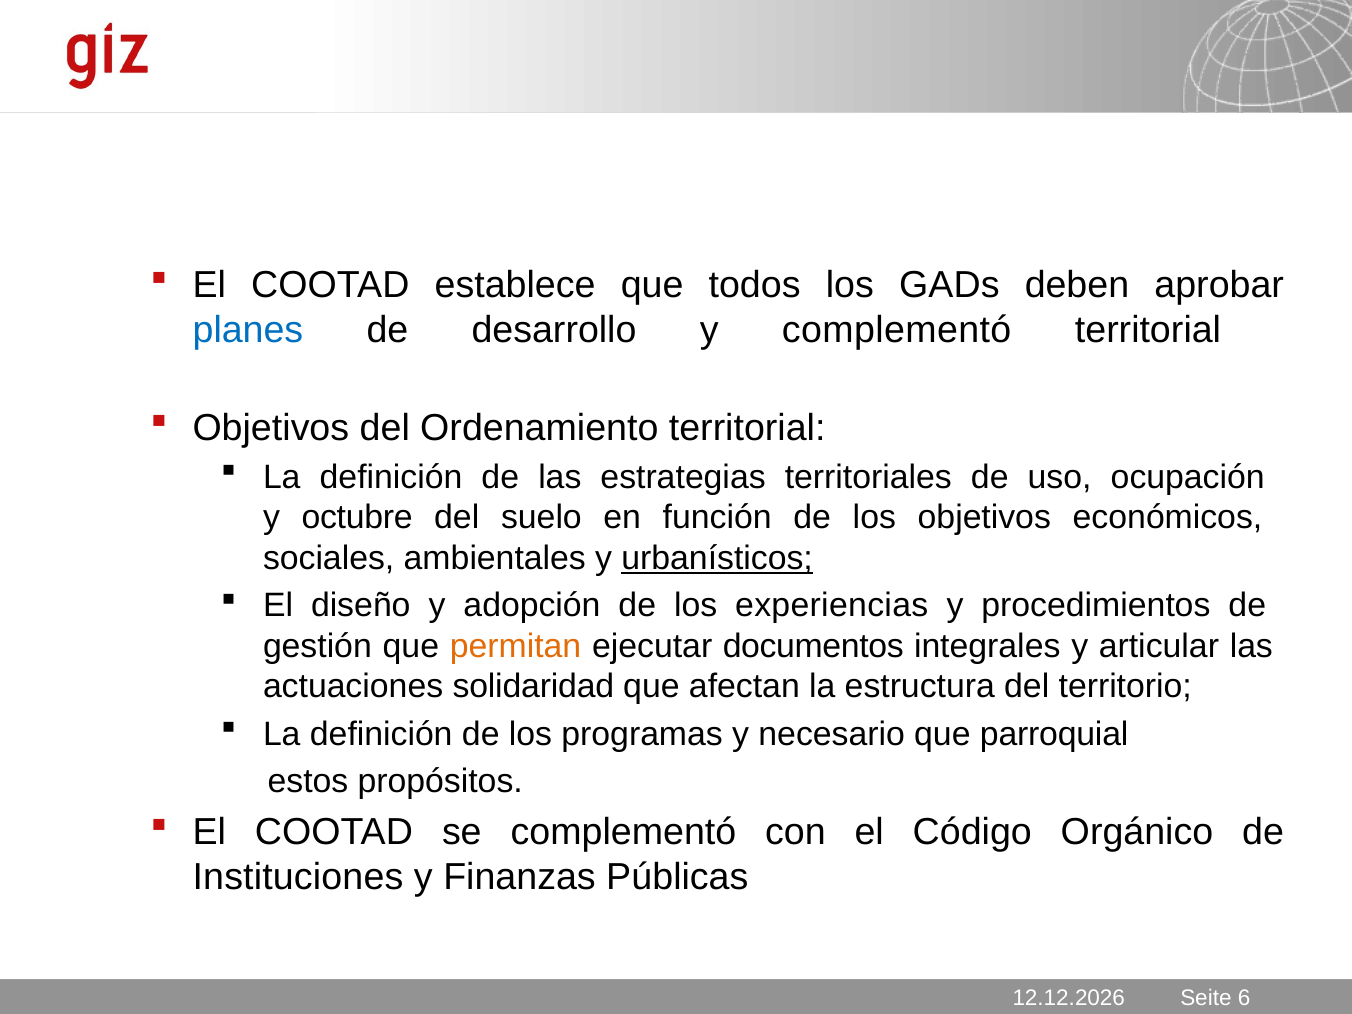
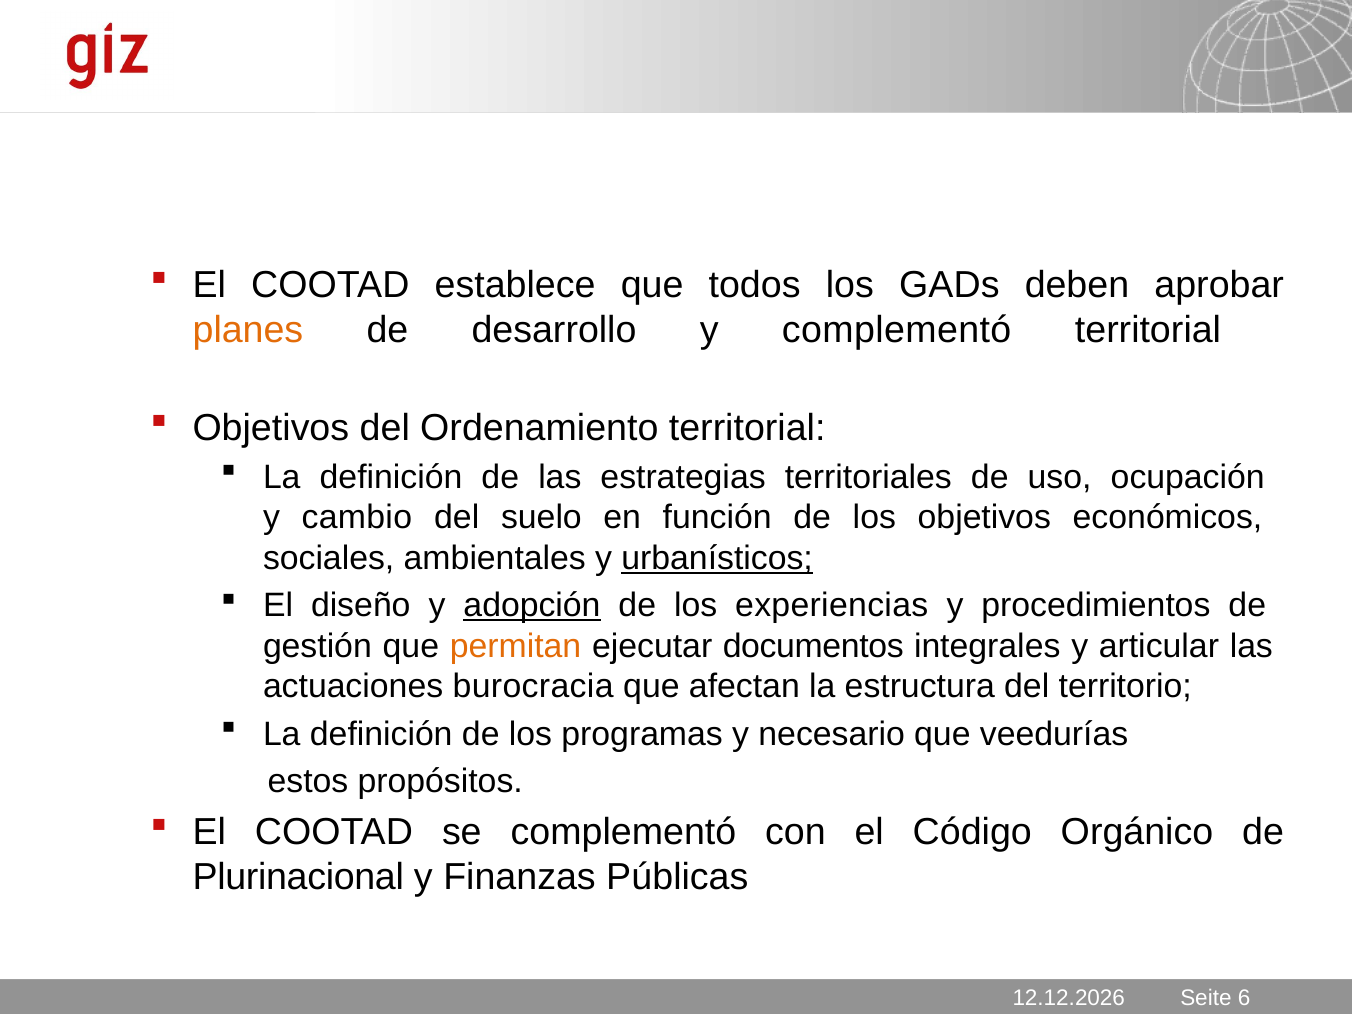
planes colour: blue -> orange (248, 330)
octubre: octubre -> cambio (357, 518)
adopción underline: none -> present (532, 606)
solidaridad: solidaridad -> burocracia (533, 687)
parroquial: parroquial -> veedurías (1054, 734)
Instituciones: Instituciones -> Plurinacional (298, 877)
